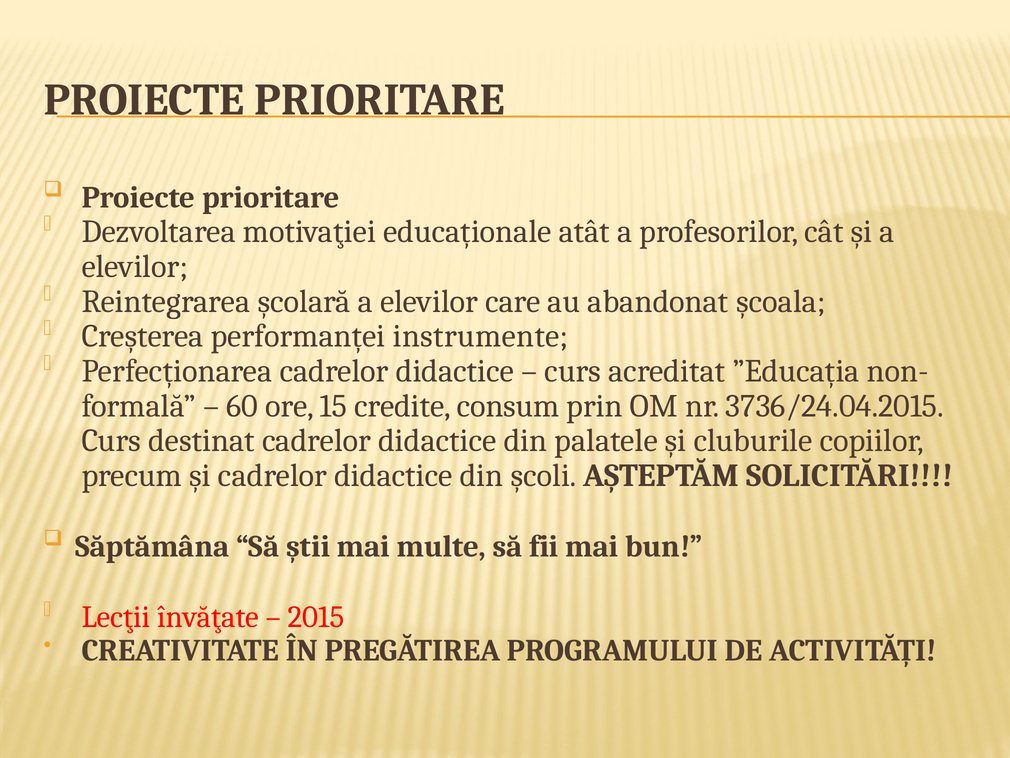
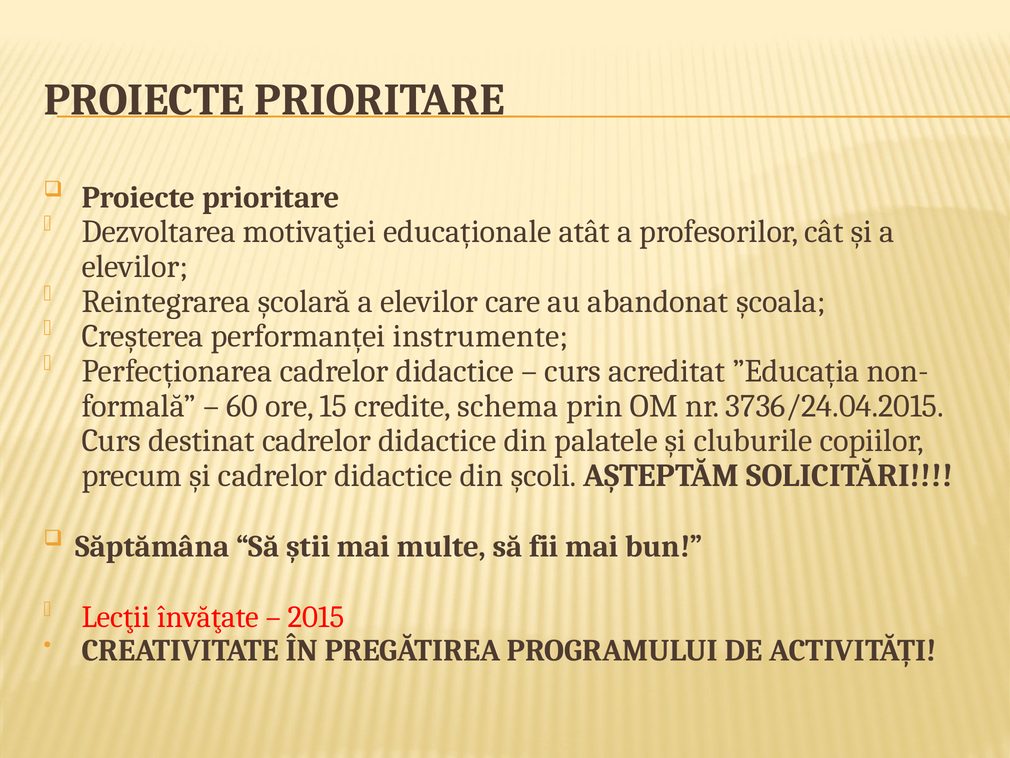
consum: consum -> schema (508, 406)
